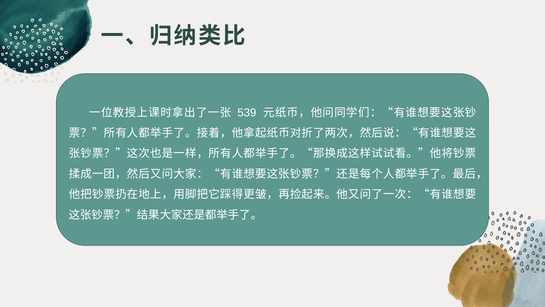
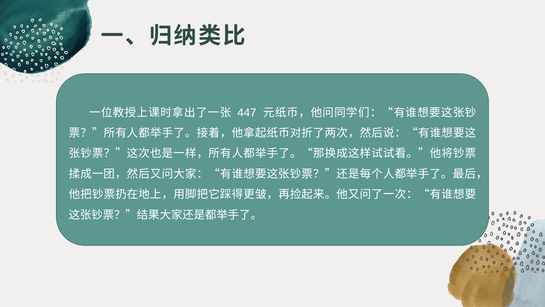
539: 539 -> 447 (247, 112)
